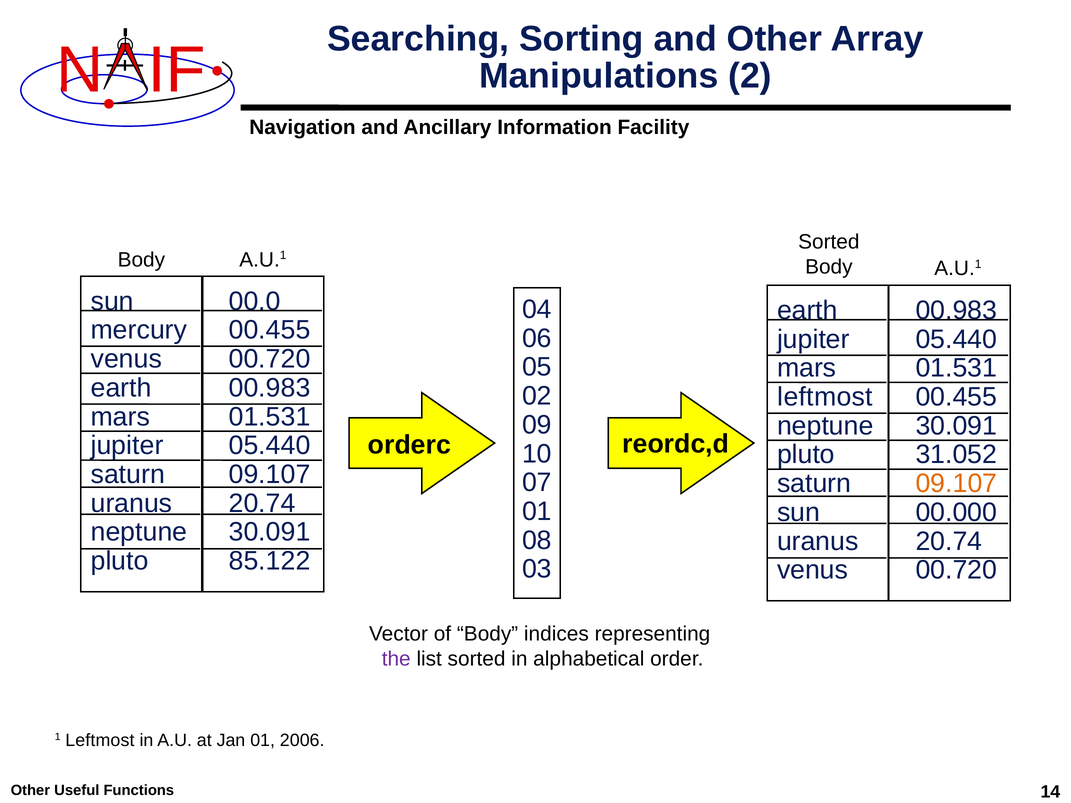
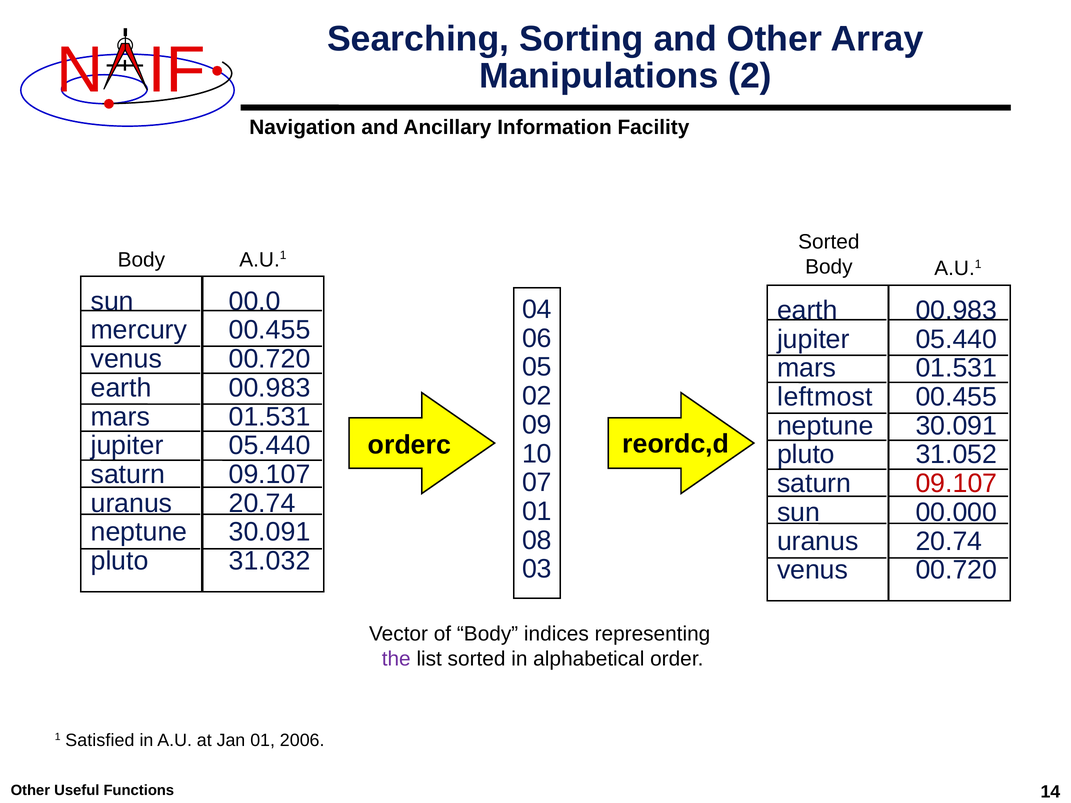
09.107 colour: orange -> red (956, 484)
85.122: 85.122 -> 31.032 (270, 561)
1 Leftmost: Leftmost -> Satisfied (100, 741)
